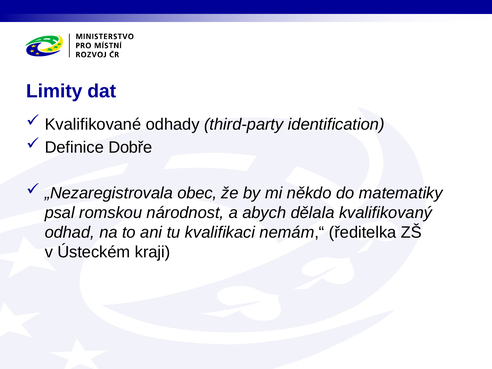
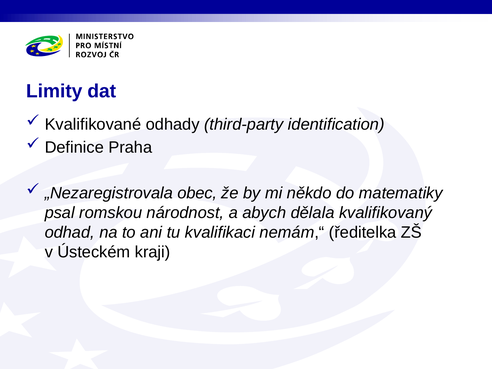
Dobře: Dobře -> Praha (130, 147)
